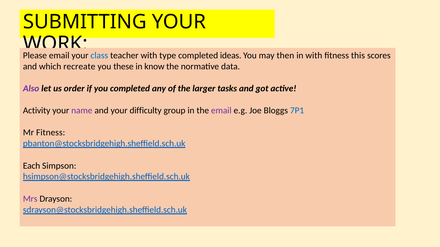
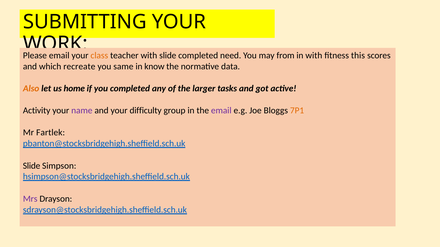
class colour: blue -> orange (99, 56)
with type: type -> slide (168, 56)
ideas: ideas -> need (231, 56)
then: then -> from (286, 56)
these: these -> same (123, 67)
Also colour: purple -> orange (31, 89)
order: order -> home (74, 89)
7P1 colour: blue -> orange (297, 111)
Mr Fitness: Fitness -> Fartlek (51, 133)
Each: Each -> Slide (32, 166)
